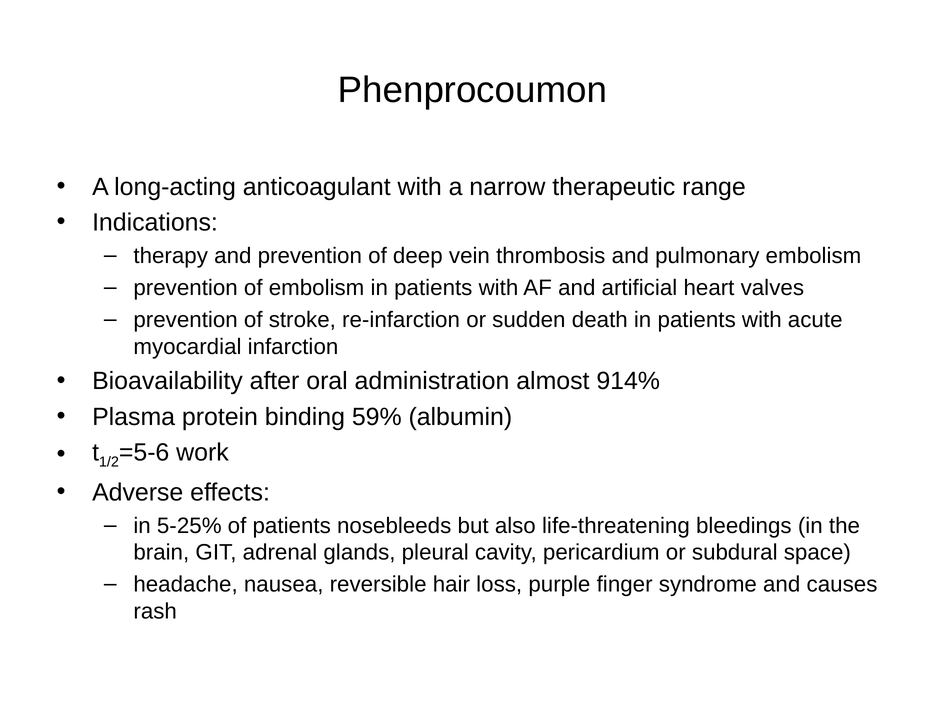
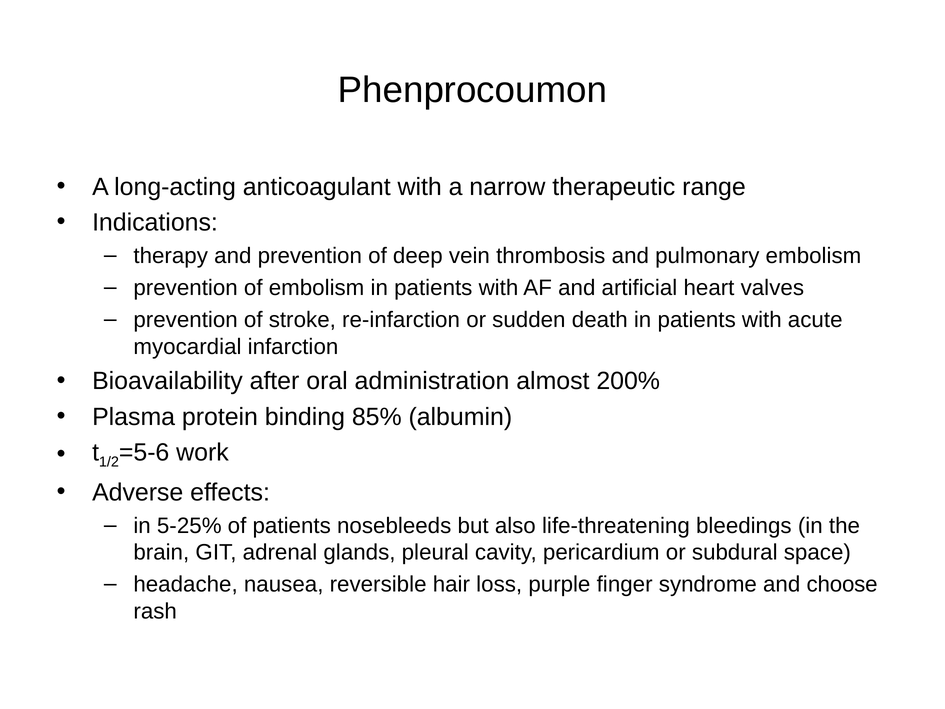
914%: 914% -> 200% (628, 381)
59%: 59% -> 85% (377, 417)
causes: causes -> choose (842, 584)
